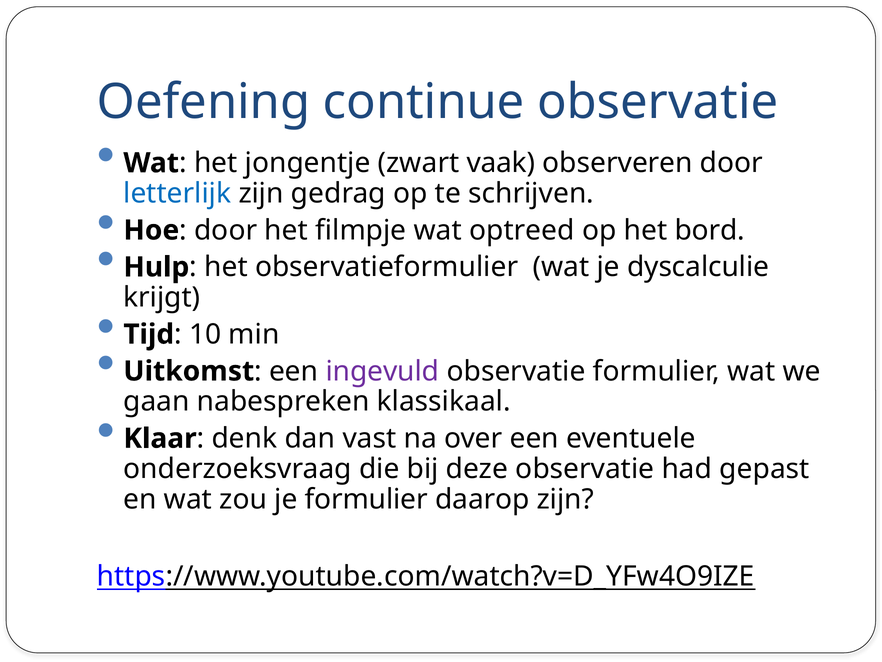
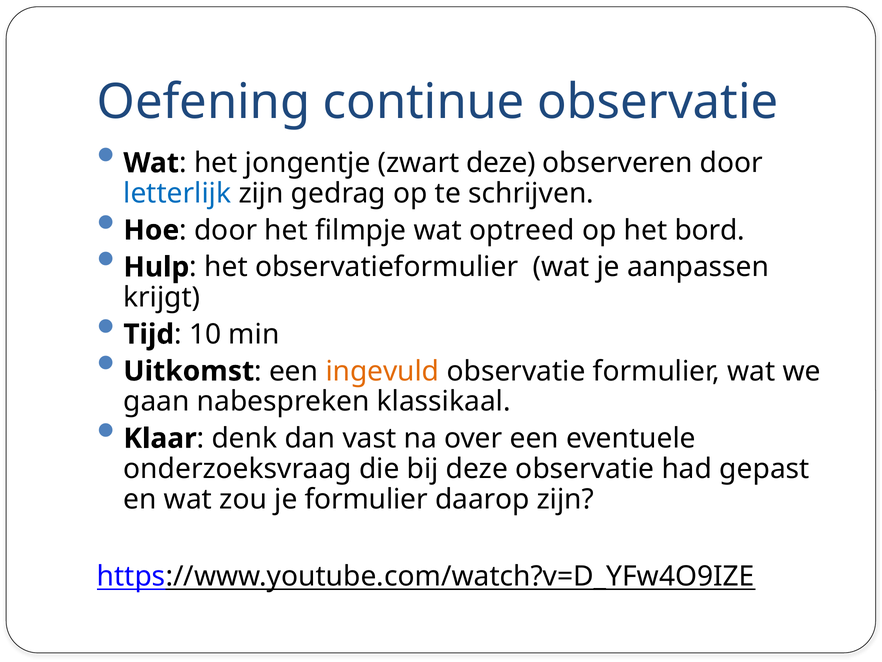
zwart vaak: vaak -> deze (501, 163)
dyscalculie: dyscalculie -> aanpassen (698, 267)
ingevuld colour: purple -> orange (382, 371)
